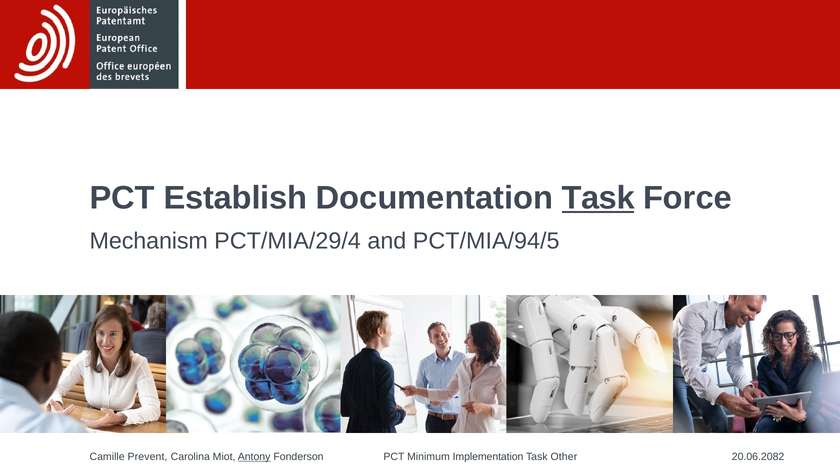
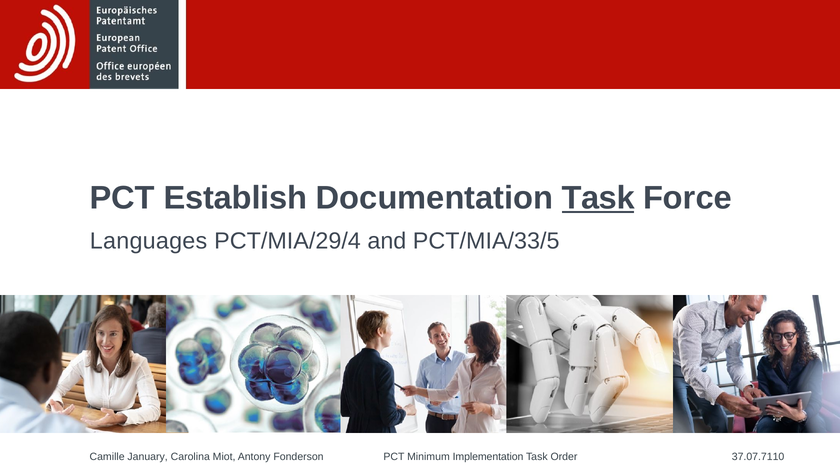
Mechanism: Mechanism -> Languages (149, 242)
PCT/MIA/94/5: PCT/MIA/94/5 -> PCT/MIA/33/5 (486, 242)
Prevent: Prevent -> January (148, 457)
Antony underline: present -> none (254, 457)
Other: Other -> Order (564, 457)
20.06.2082: 20.06.2082 -> 37.07.7110 (758, 457)
